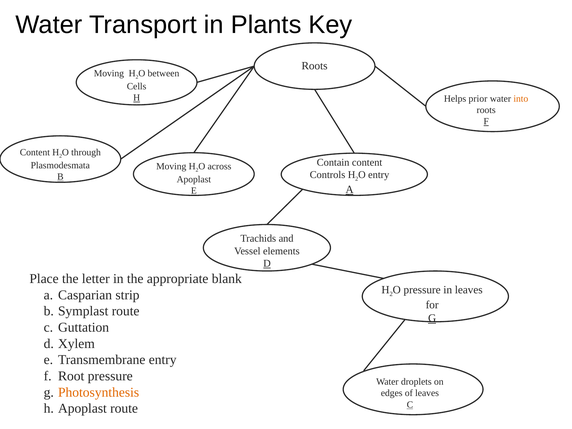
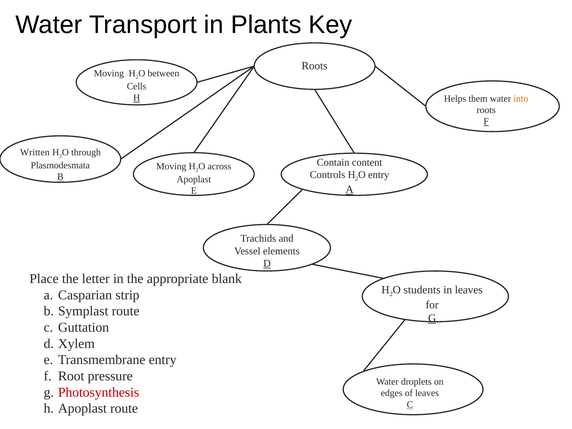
prior: prior -> them (478, 99)
Content: Content -> Written (35, 152)
pressure: pressure -> students (422, 290)
Photosynthesis colour: orange -> red (99, 392)
